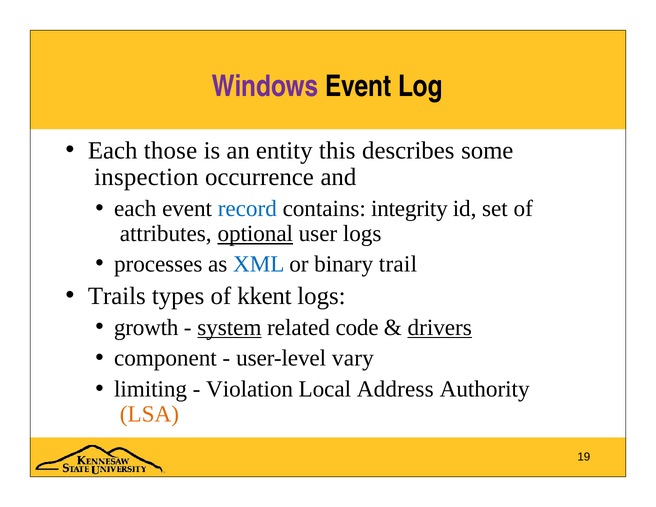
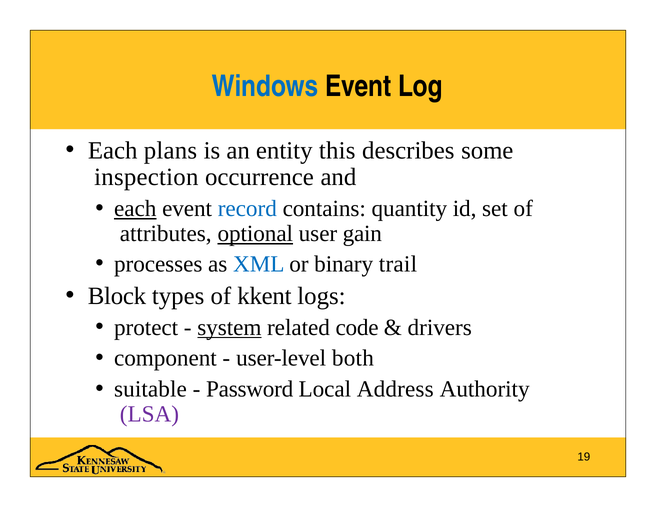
Windows colour: purple -> blue (265, 86)
those: those -> plans (170, 150)
each underline: none -> present (135, 209)
integrity: integrity -> quantity (409, 209)
user logs: logs -> gain (362, 234)
Trails: Trails -> Block (117, 296)
growth: growth -> protect (146, 327)
drivers underline: present -> none (440, 327)
vary: vary -> both (353, 358)
limiting: limiting -> suitable (150, 389)
Violation: Violation -> Password (250, 389)
LSA colour: orange -> purple (149, 414)
